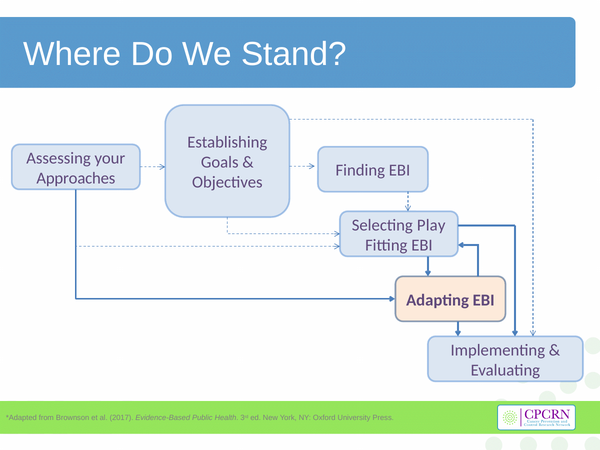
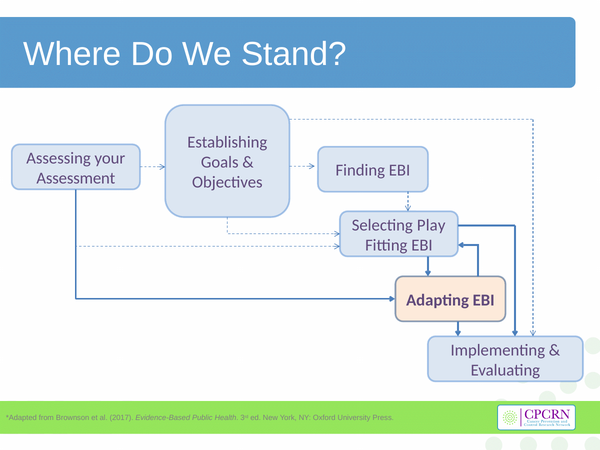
Approaches: Approaches -> Assessment (76, 178)
